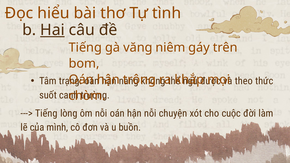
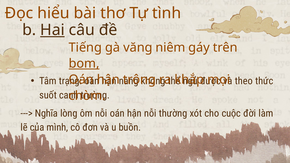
bom underline: none -> present (84, 64)
Tiếng: Tiếng -> Nghĩa (46, 113)
chuyện: chuyện -> thường (173, 113)
